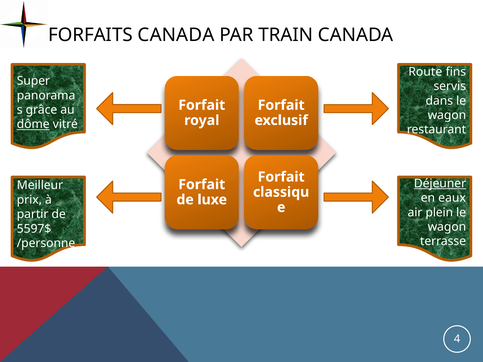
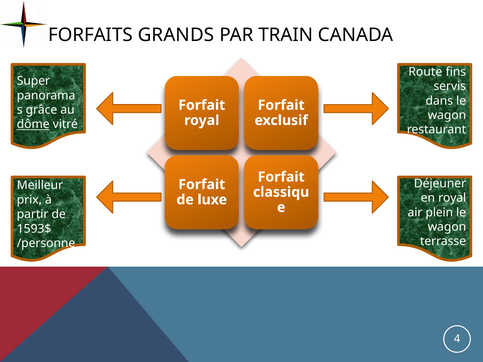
FORFAITS CANADA: CANADA -> GRANDS (176, 35)
Déjeuner underline: present -> none (440, 184)
en eaux: eaux -> royal (452, 198)
5597$: 5597$ -> 1593$ (34, 229)
